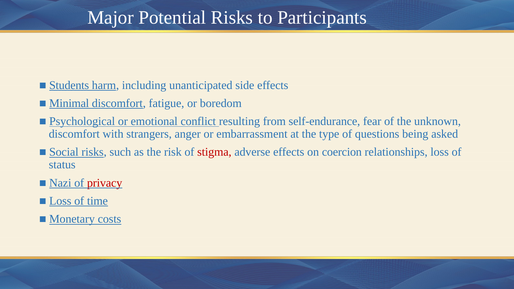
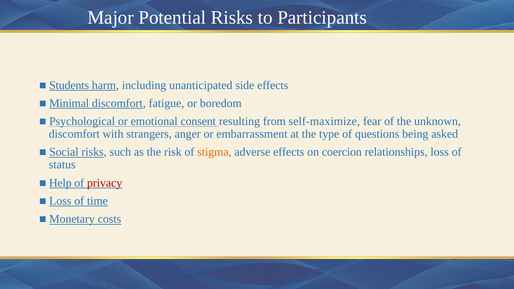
conflict: conflict -> consent (198, 121)
self-endurance: self-endurance -> self-maximize (324, 121)
stigma colour: red -> orange (214, 152)
Nazi: Nazi -> Help (60, 183)
